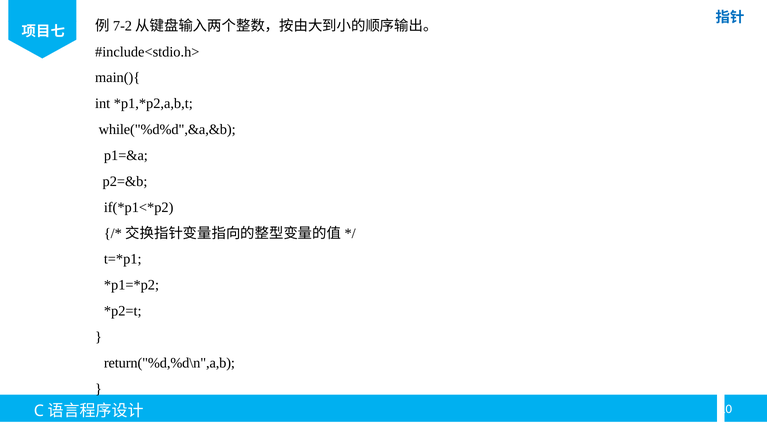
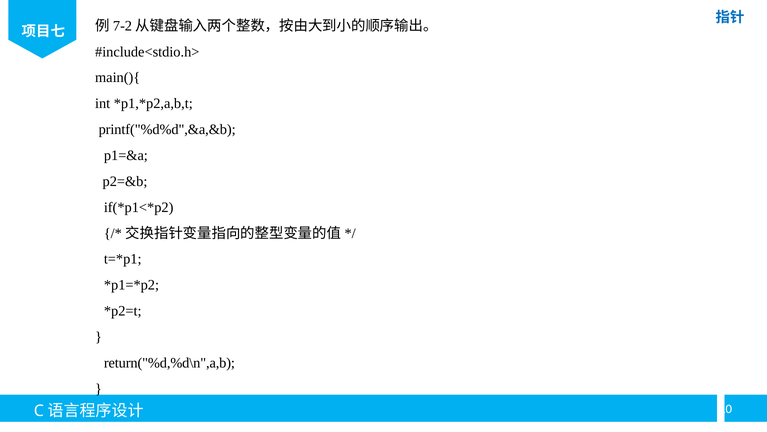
while("%d%d",&a,&b: while("%d%d",&a,&b -> printf("%d%d",&a,&b (167, 129)
